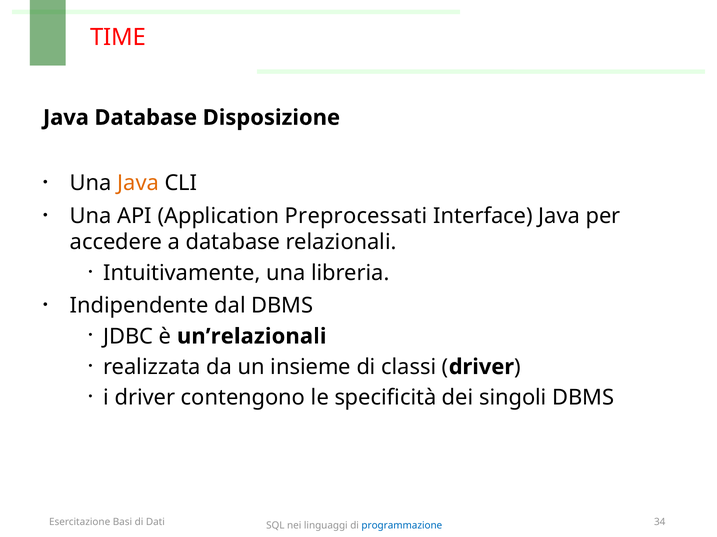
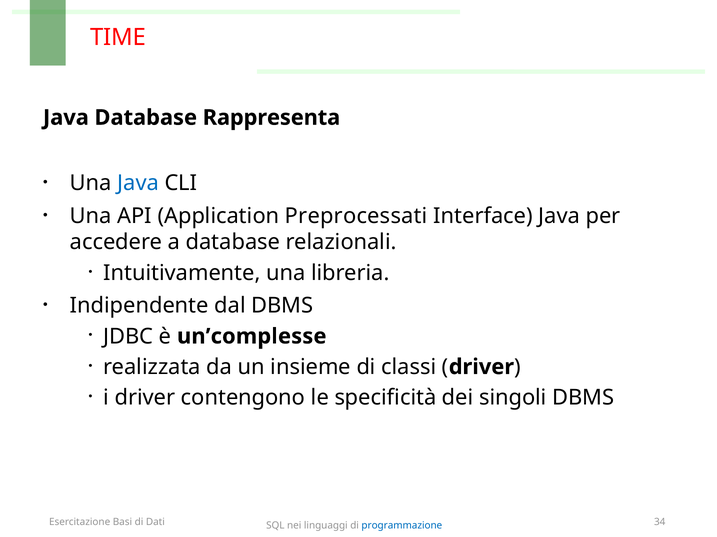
Disposizione: Disposizione -> Rappresenta (271, 118)
Java colour: orange -> blue (138, 183)
un’relazionali: un’relazionali -> un’complesse (252, 337)
